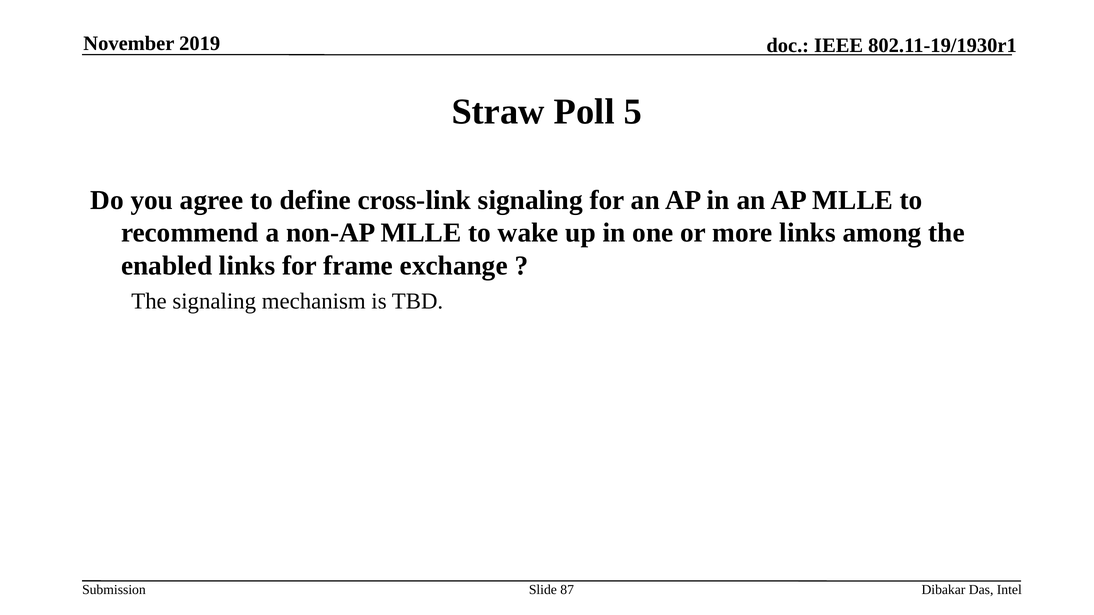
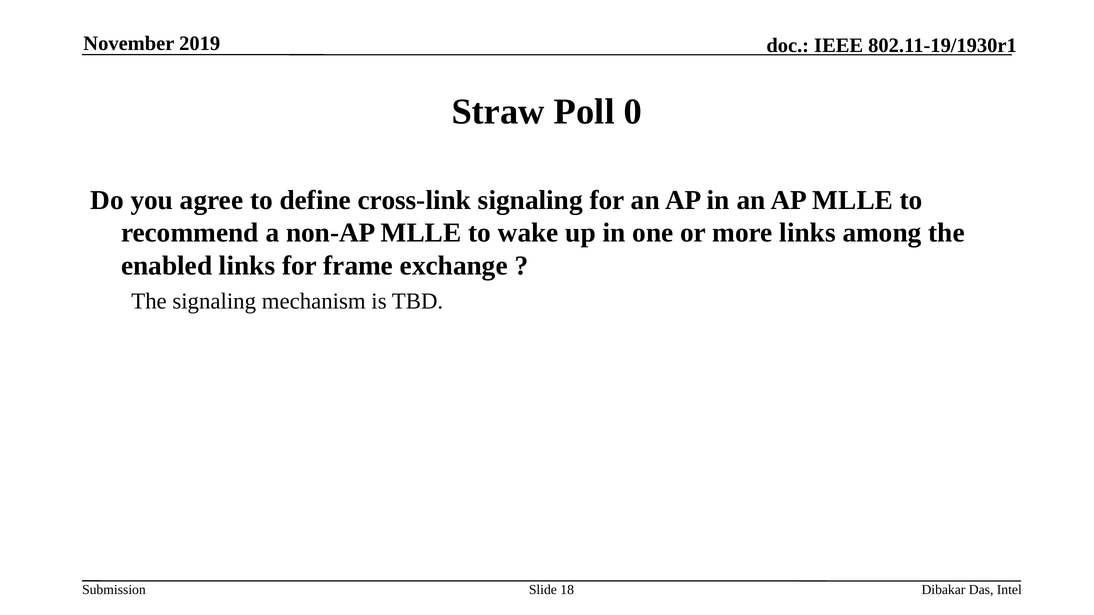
5: 5 -> 0 (633, 112)
87: 87 -> 18 (567, 590)
